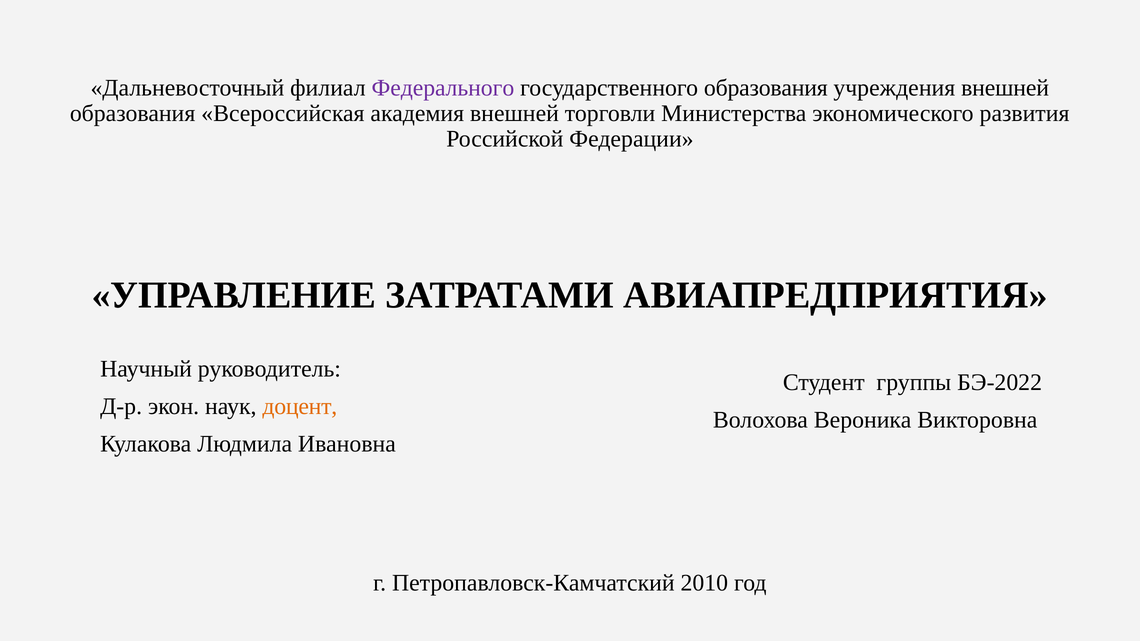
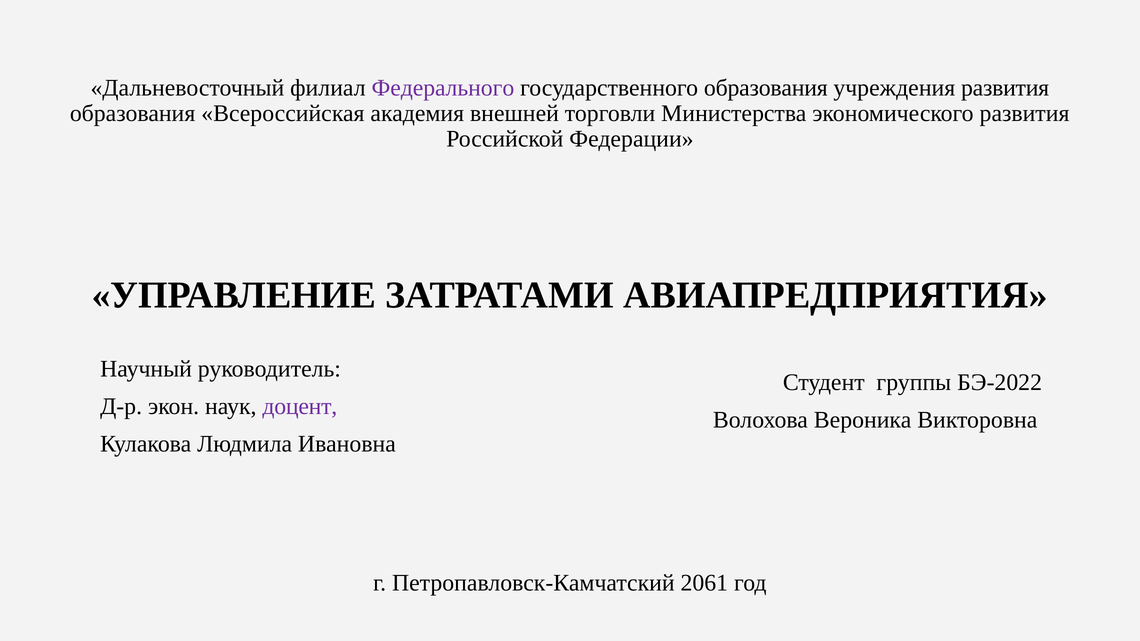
учреждения внешней: внешней -> развития (1005, 88)
доцент colour: orange -> purple (300, 406)
2010: 2010 -> 2061 (704, 583)
